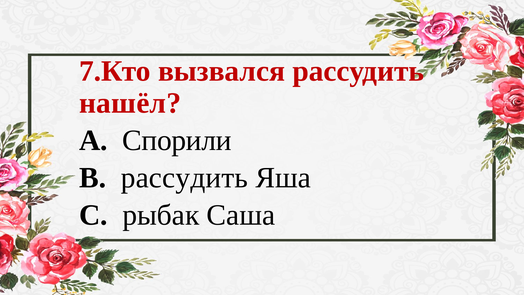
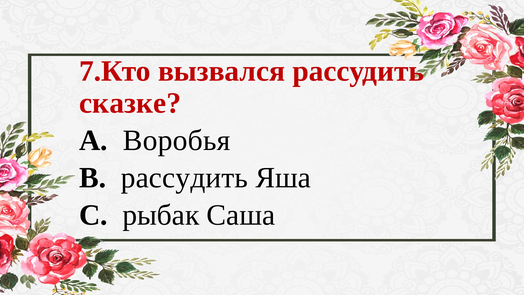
нашёл: нашёл -> сказке (130, 103)
Спорили: Спорили -> Воробья (177, 140)
